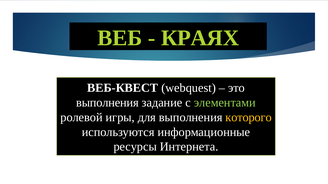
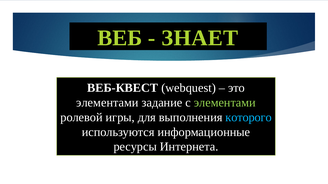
КРАЯХ: КРАЯХ -> ЗНАЕТ (200, 38)
выполнения: выполнения -> элементами (107, 103)
которого colour: yellow -> light blue (249, 118)
